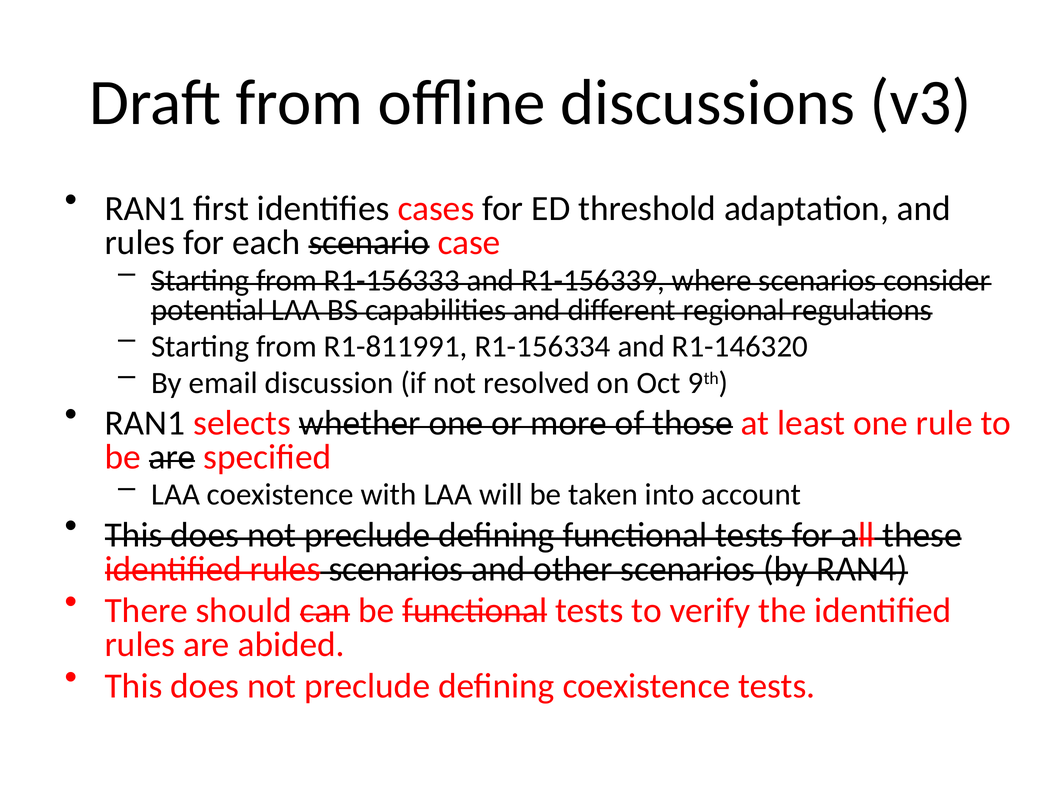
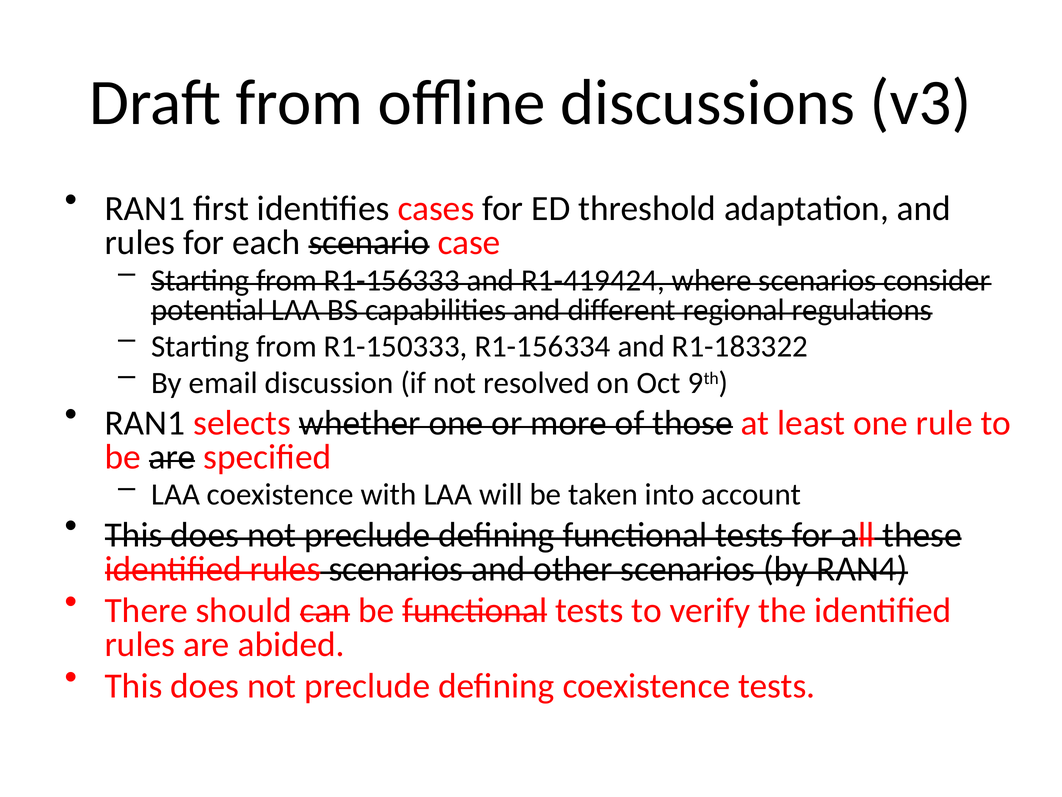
R1-156339: R1-156339 -> R1-419424 (593, 280)
R1-811991: R1-811991 -> R1-150333 (396, 346)
R1-146320: R1-146320 -> R1-183322 (740, 346)
